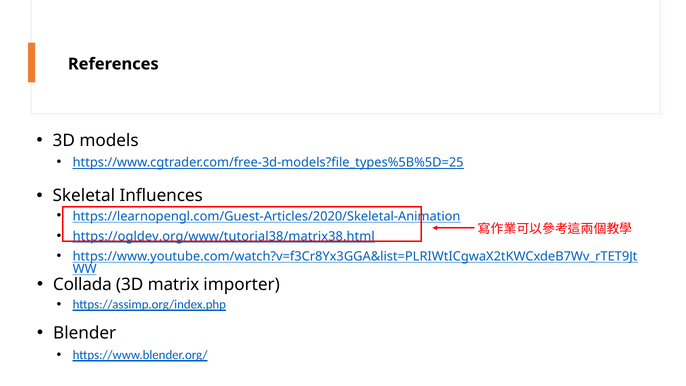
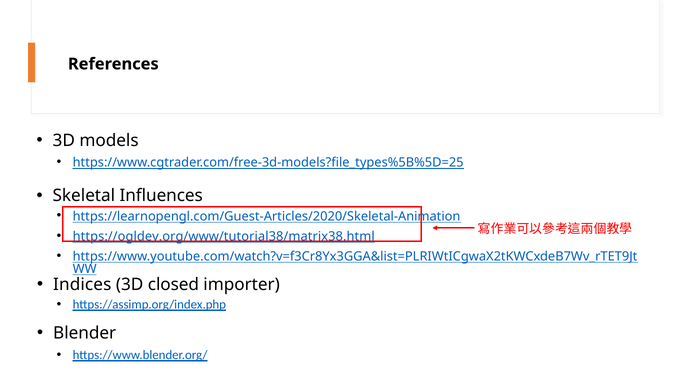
Collada: Collada -> Indices (82, 284)
matrix: matrix -> closed (173, 284)
